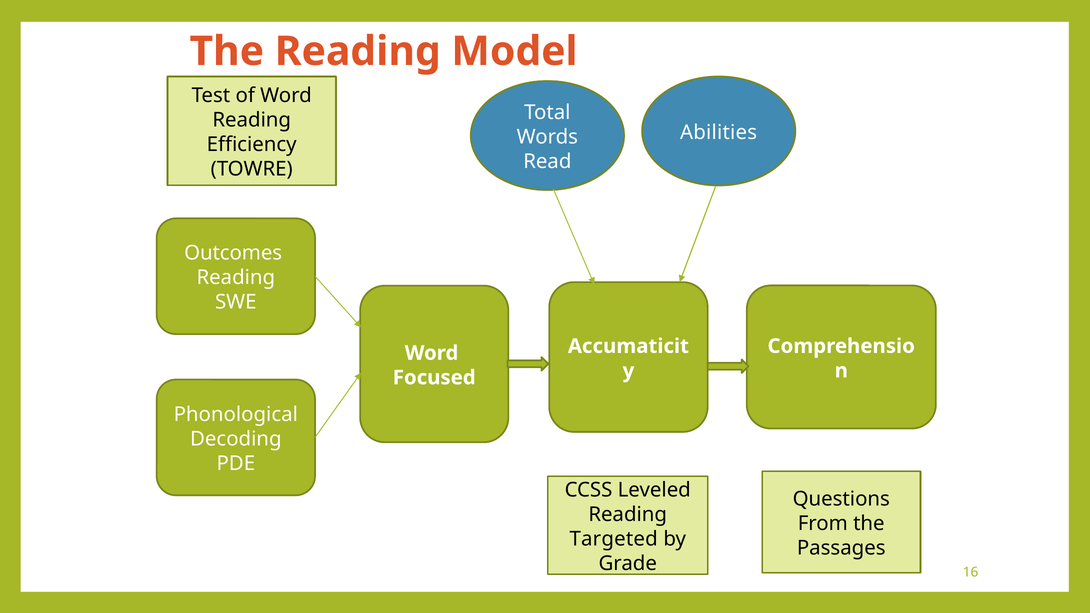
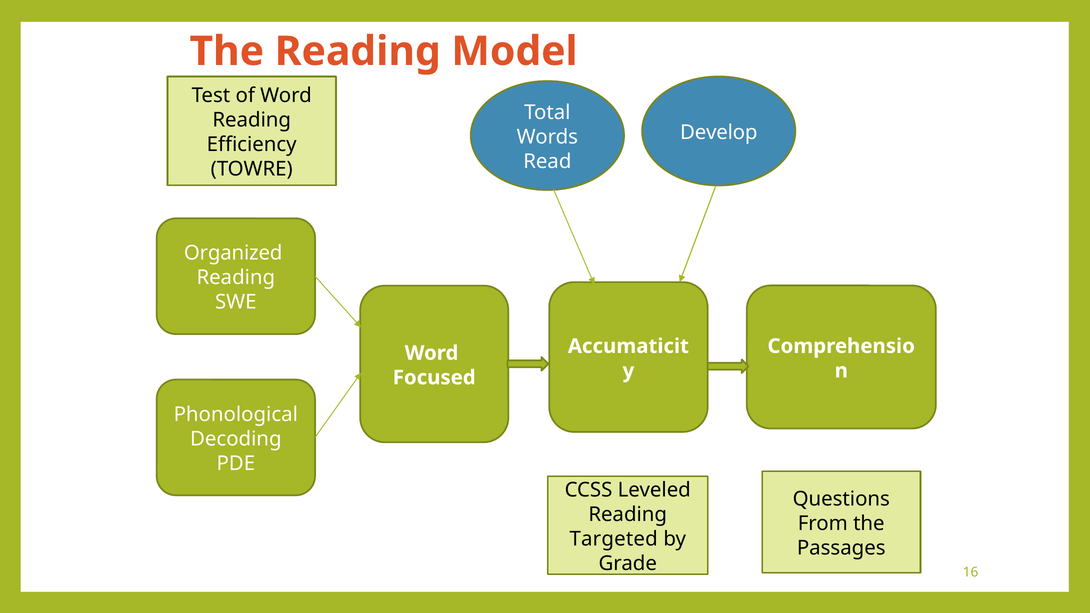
Abilities: Abilities -> Develop (719, 132)
Outcomes: Outcomes -> Organized (233, 253)
